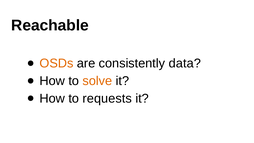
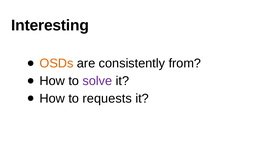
Reachable: Reachable -> Interesting (50, 25)
data: data -> from (185, 63)
solve colour: orange -> purple (97, 81)
